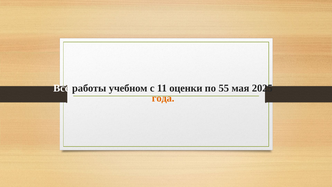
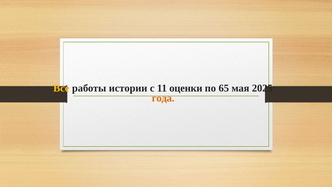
Все colour: white -> yellow (61, 88)
учебном: учебном -> истории (128, 88)
55: 55 -> 65 (224, 88)
